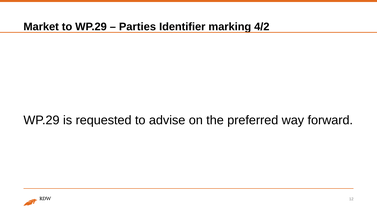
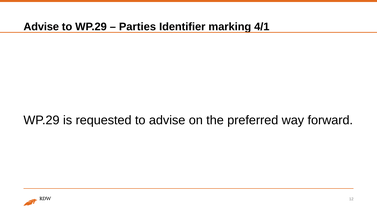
Market: Market -> Advise (41, 27)
4/2: 4/2 -> 4/1 (262, 27)
